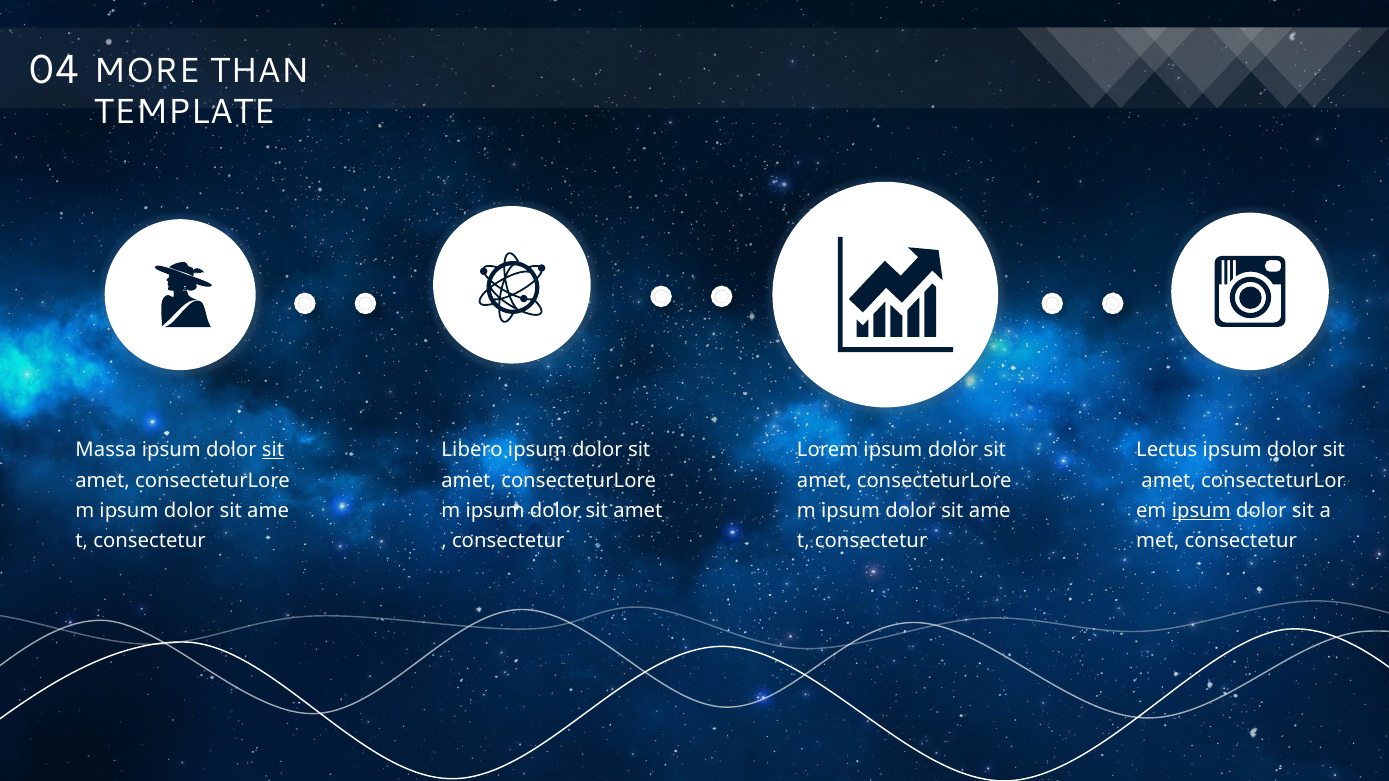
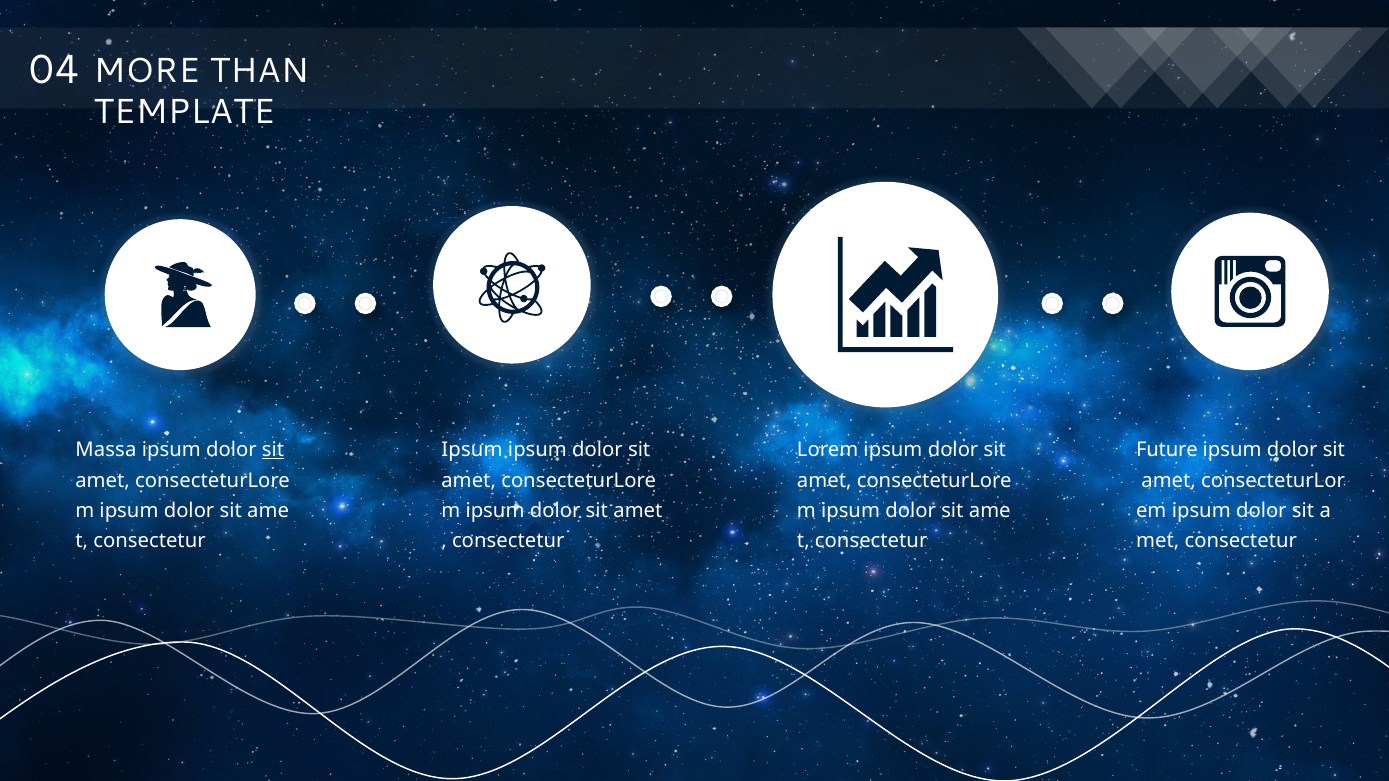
Libero: Libero -> Ipsum (472, 450)
Lectus: Lectus -> Future (1167, 450)
ipsum underline: present -> none (1201, 511)
